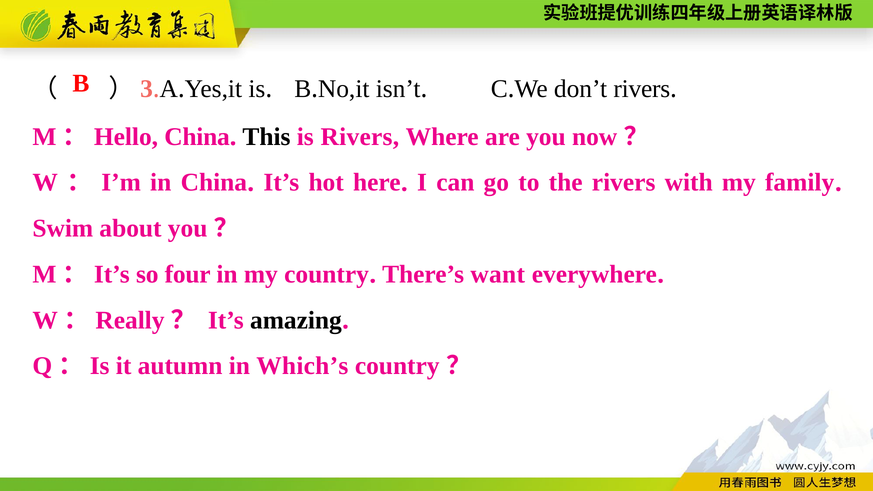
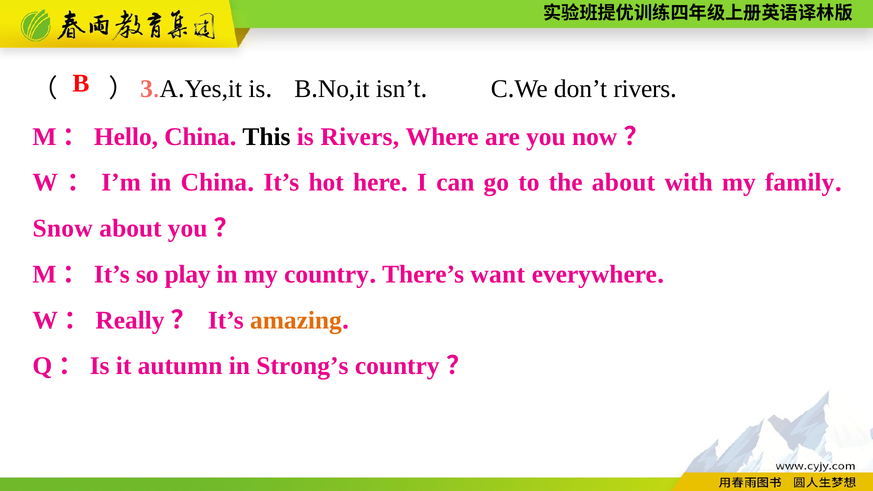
the rivers: rivers -> about (624, 183)
Swim: Swim -> Snow (63, 228)
four: four -> play (188, 274)
amazing colour: black -> orange (296, 320)
Which’s: Which’s -> Strong’s (302, 366)
